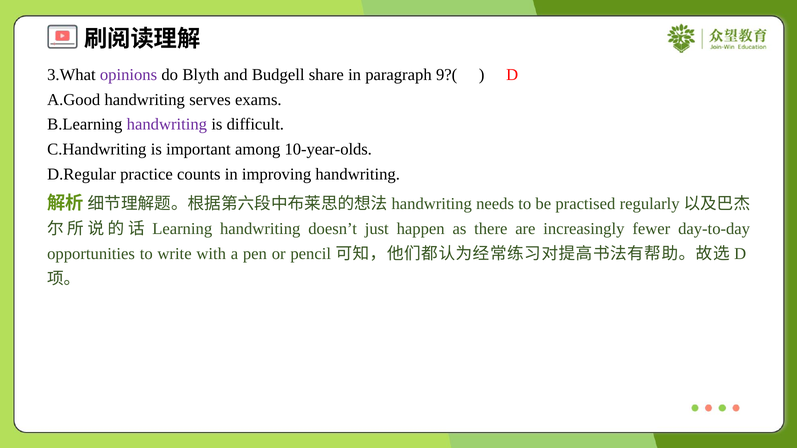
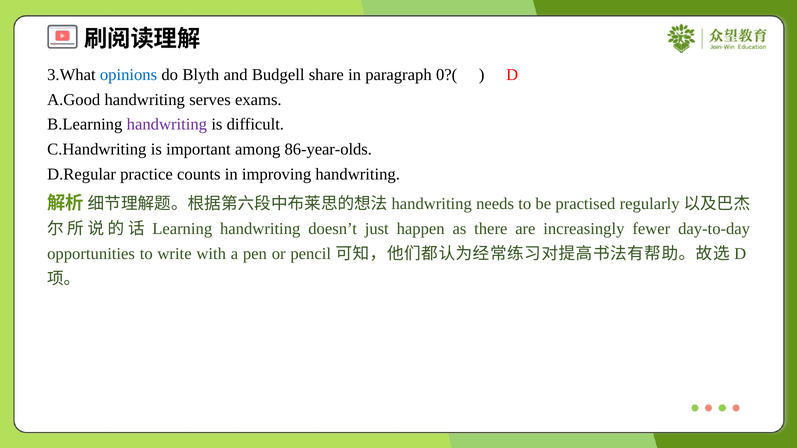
opinions colour: purple -> blue (129, 75)
9?(: 9?( -> 0?( (447, 75)
10-year-olds: 10-year-olds -> 86-year-olds (328, 149)
